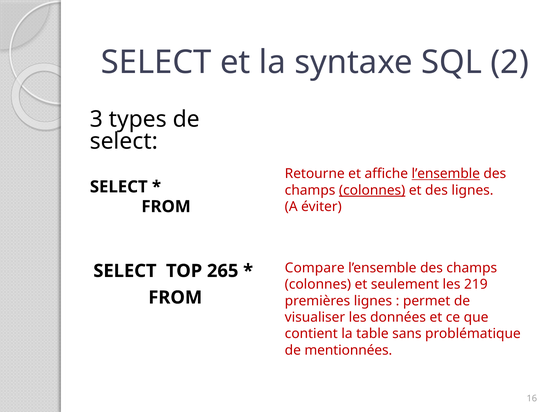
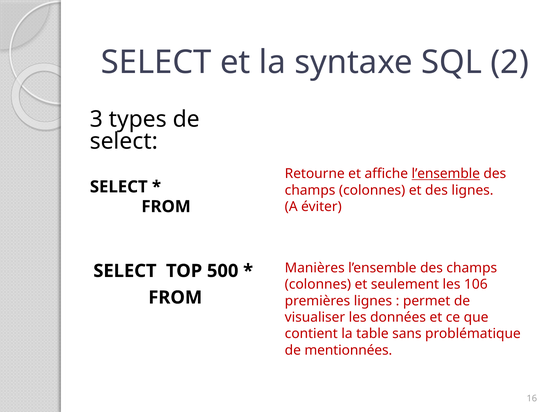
colonnes underline: present -> none (372, 190)
Compare: Compare -> Manières (315, 268)
265: 265 -> 500 (223, 271)
219: 219 -> 106 (476, 285)
